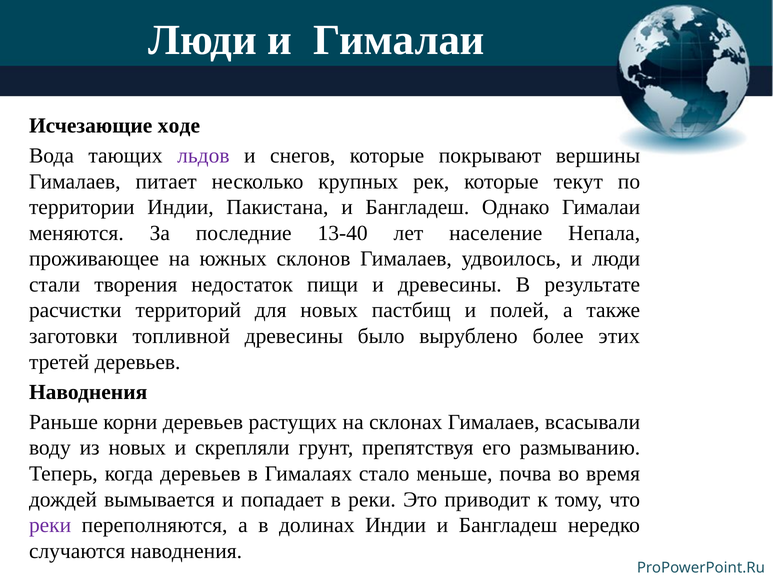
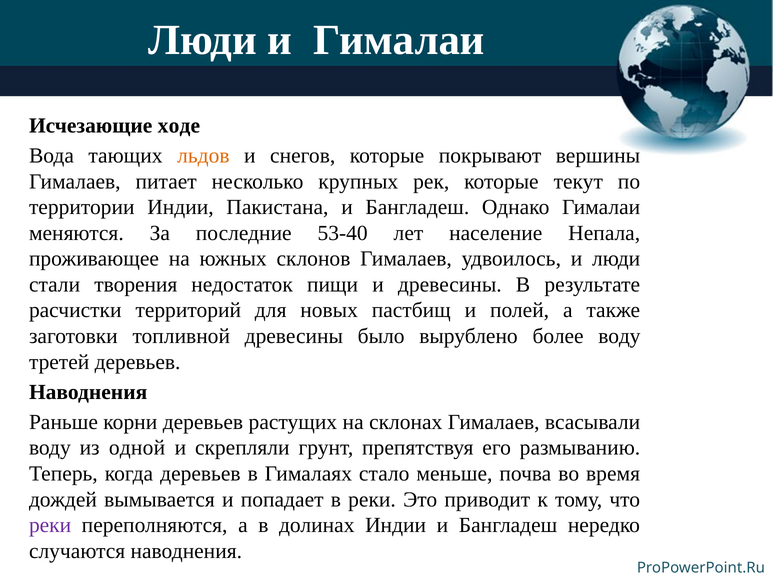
льдов colour: purple -> orange (203, 156)
13-40: 13-40 -> 53-40 (343, 233)
более этих: этих -> воду (619, 336)
из новых: новых -> одной (137, 448)
